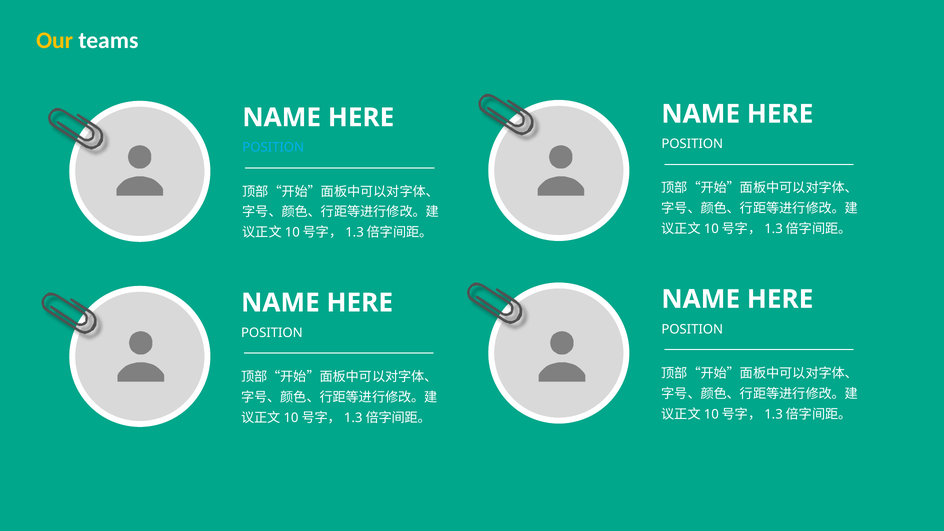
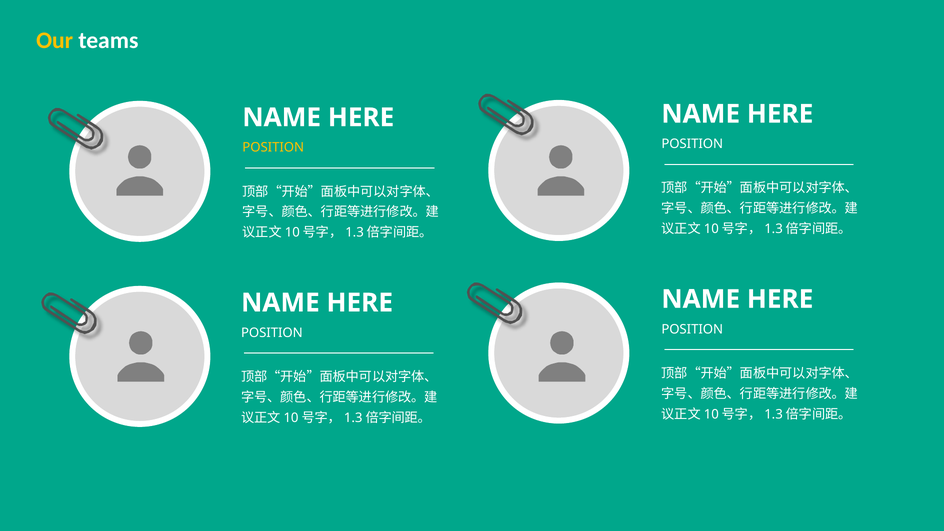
POSITION colour: light blue -> yellow (273, 148)
